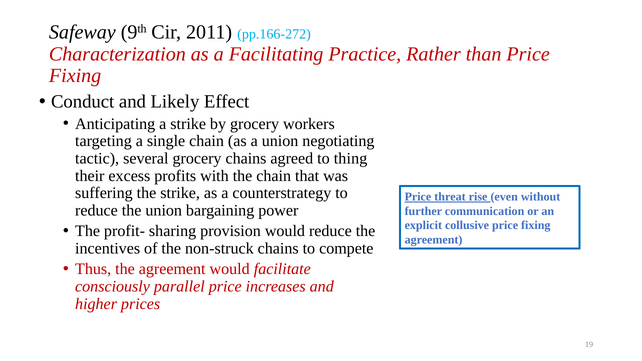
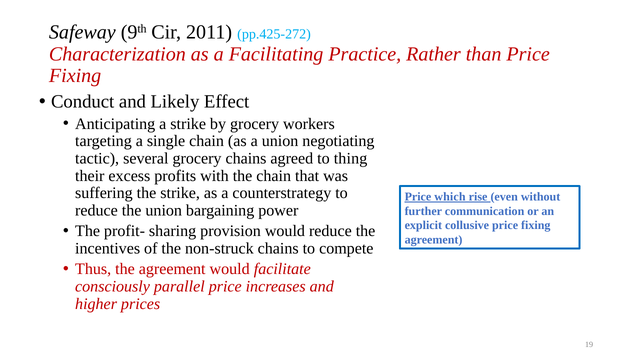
pp.166-272: pp.166-272 -> pp.425-272 (274, 34)
threat: threat -> which (450, 197)
